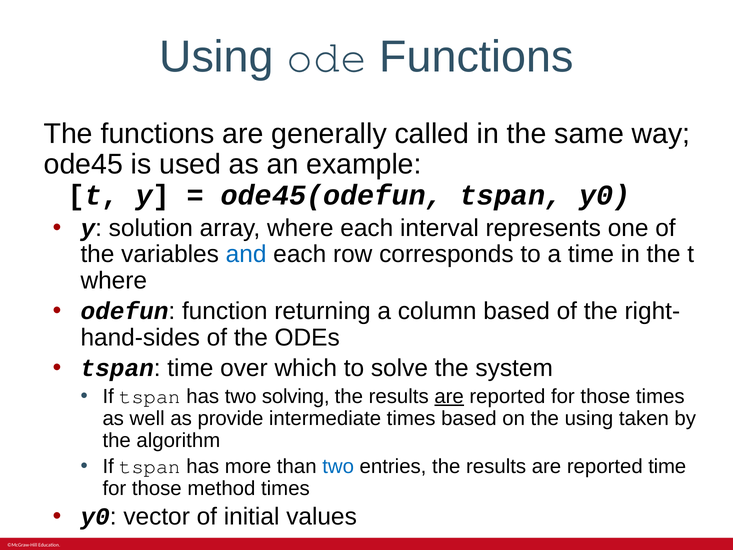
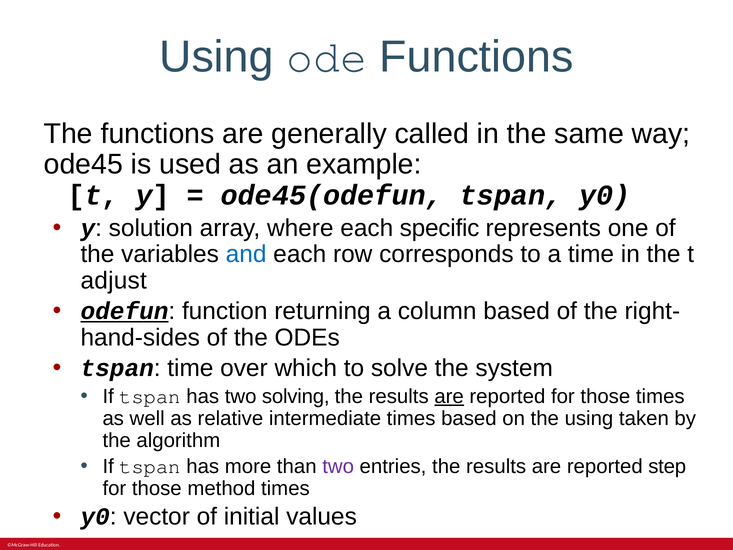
interval: interval -> specific (440, 228)
where: where -> adjust (114, 281)
odefun underline: none -> present (125, 311)
provide: provide -> relative (230, 418)
two colour: blue -> purple (338, 466)
reported time: time -> step (667, 466)
